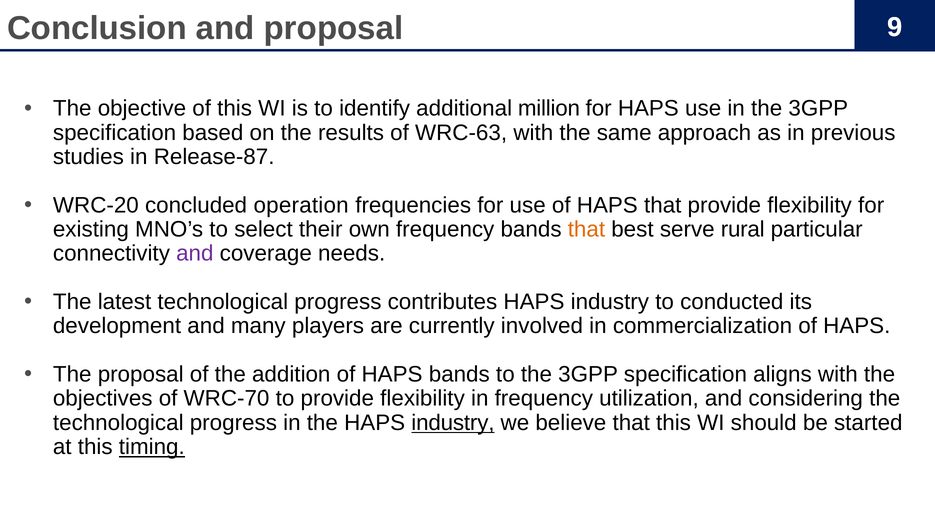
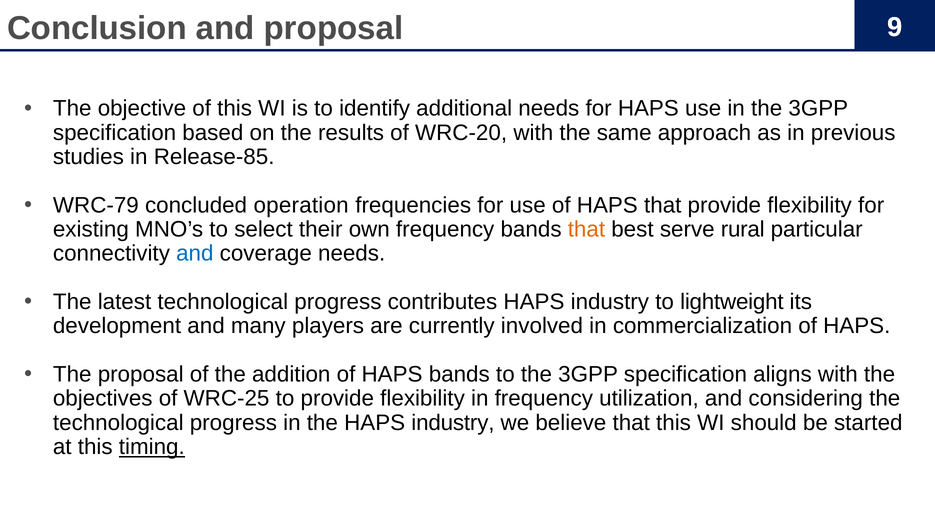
additional million: million -> needs (549, 108)
WRC-63: WRC-63 -> WRC-20 (461, 133)
Release-87: Release-87 -> Release-85 (214, 157)
WRC-20: WRC-20 -> WRC-79 (96, 205)
and colour: purple -> blue (195, 254)
conducted: conducted -> lightweight (732, 302)
WRC-70: WRC-70 -> WRC-25 (227, 399)
industry underline: present -> none (453, 423)
